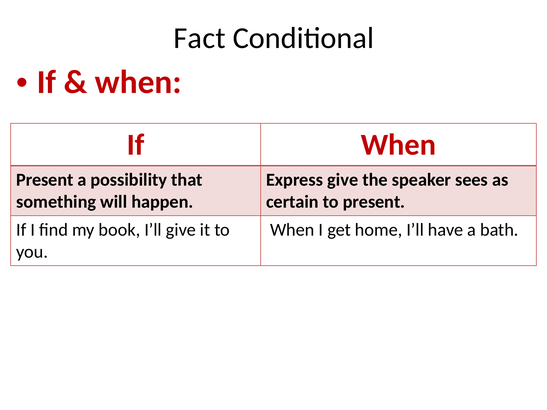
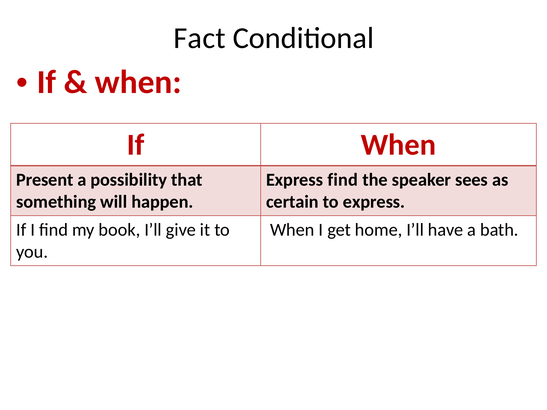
Express give: give -> find (343, 180)
to present: present -> express (374, 202)
